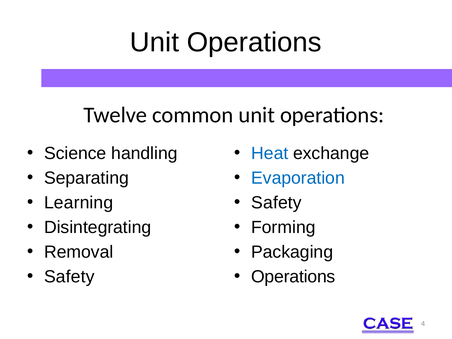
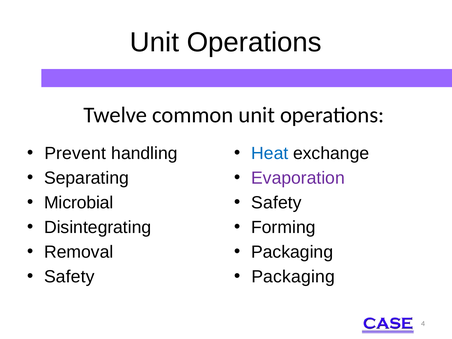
Science: Science -> Prevent (75, 153)
Evaporation colour: blue -> purple (298, 178)
Learning: Learning -> Microbial (79, 203)
Operations: Operations -> Packaging (293, 277)
